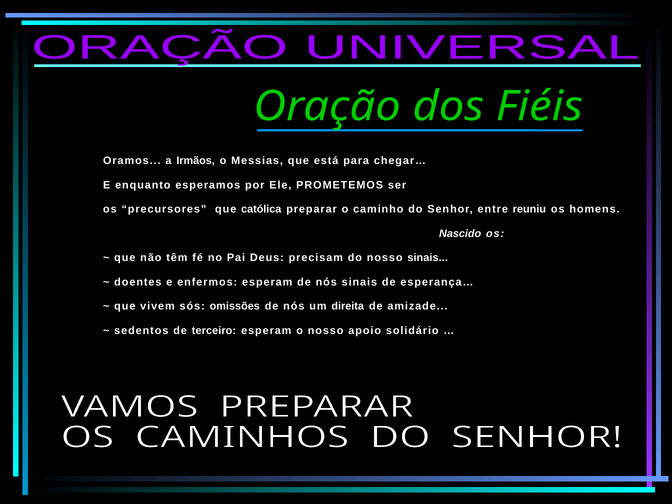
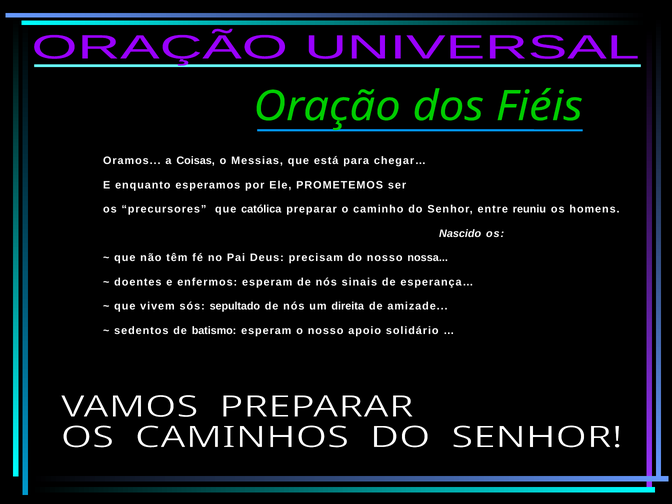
Irmãos: Irmãos -> Coisas (196, 161)
nosso sinais: sinais -> nossa (428, 258)
omissões: omissões -> sepultado (235, 306)
terceiro: terceiro -> batismo (214, 331)
